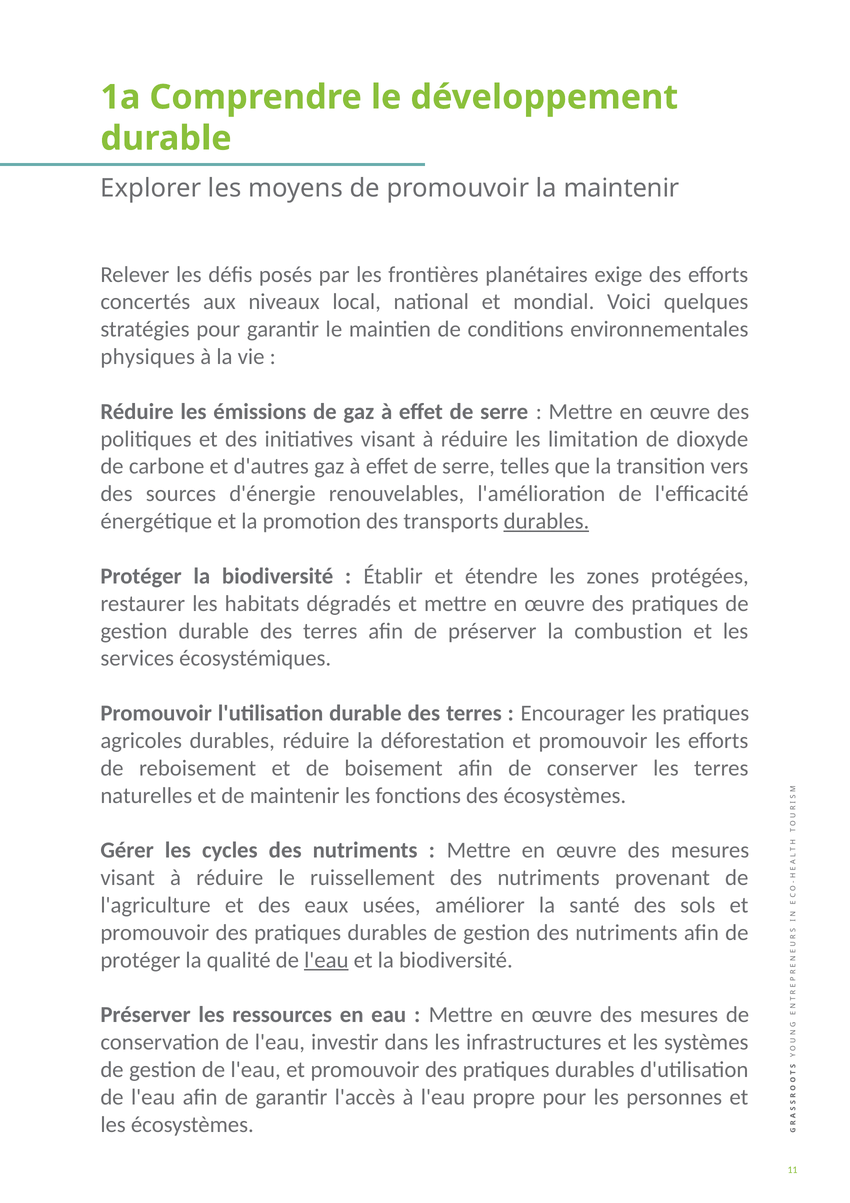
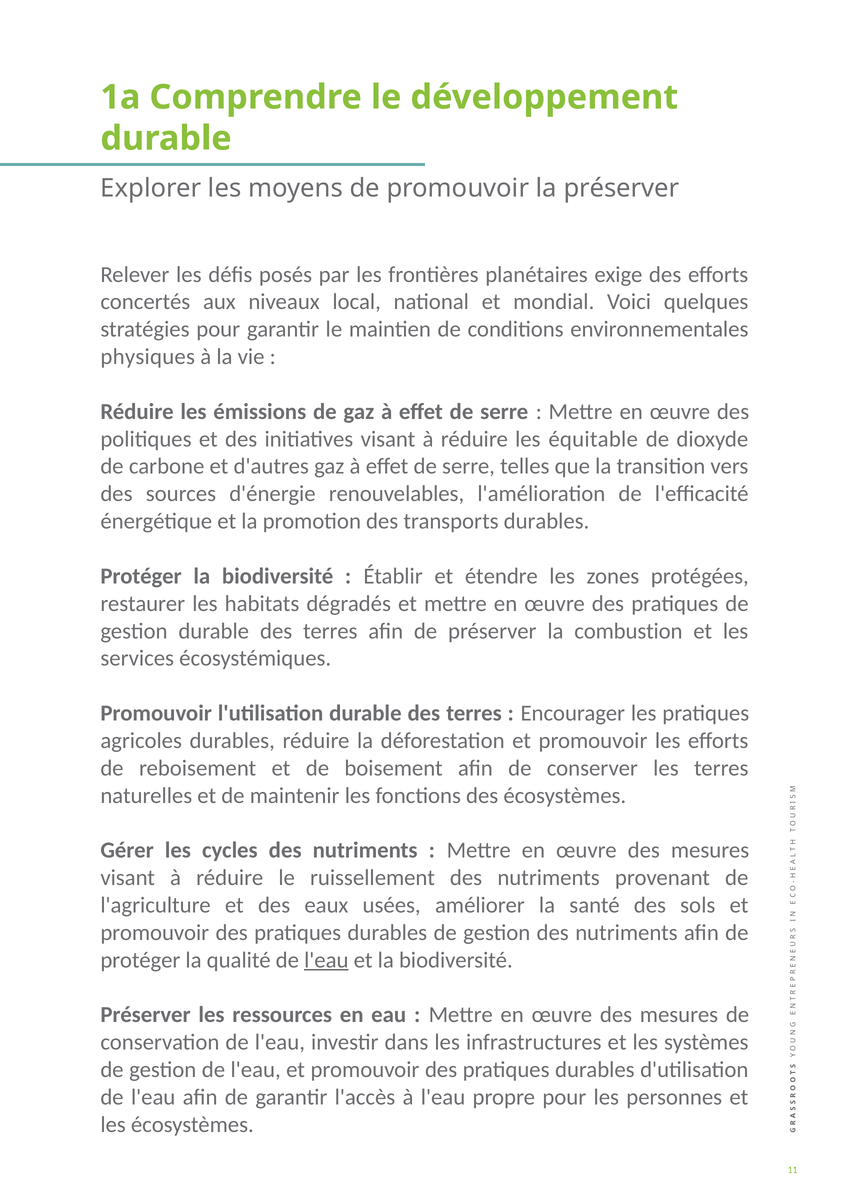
la maintenir: maintenir -> préserver (621, 188)
limitation: limitation -> équitable (593, 439)
durables underline: present -> none (546, 521)
